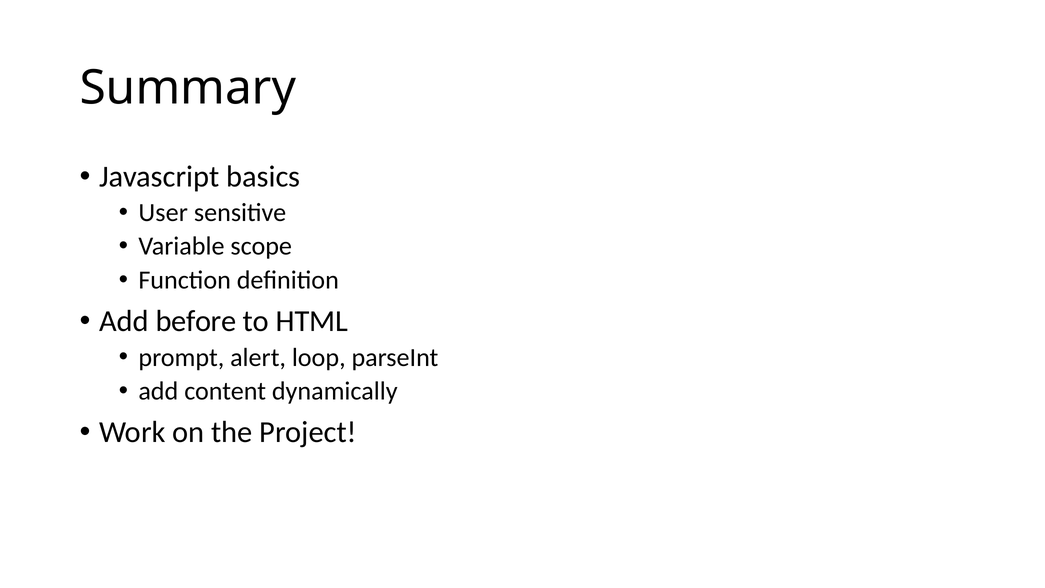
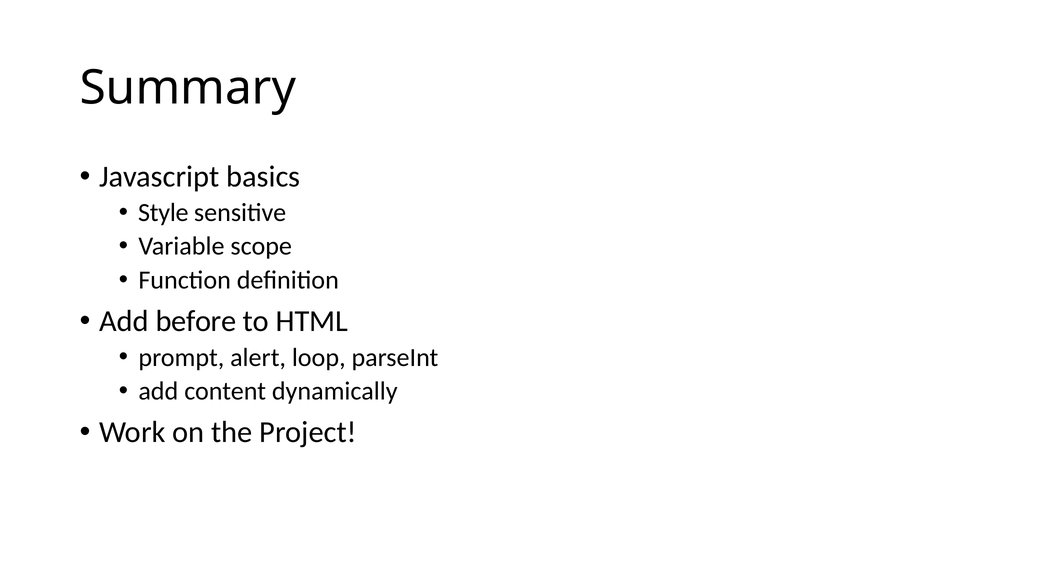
User: User -> Style (163, 213)
